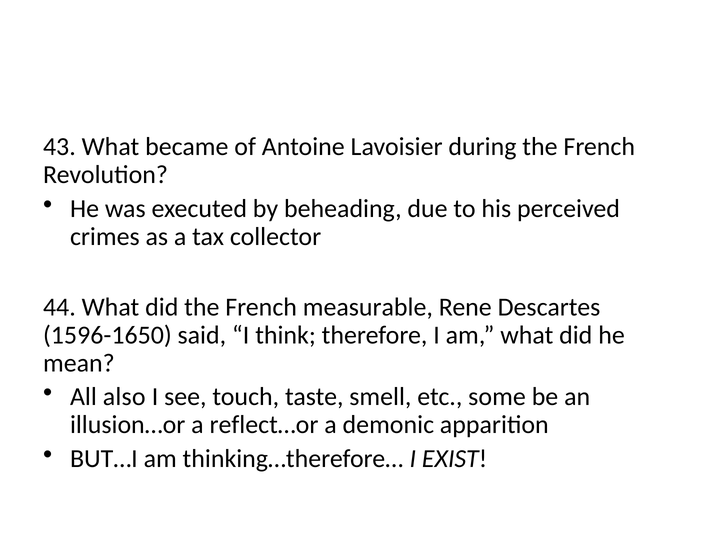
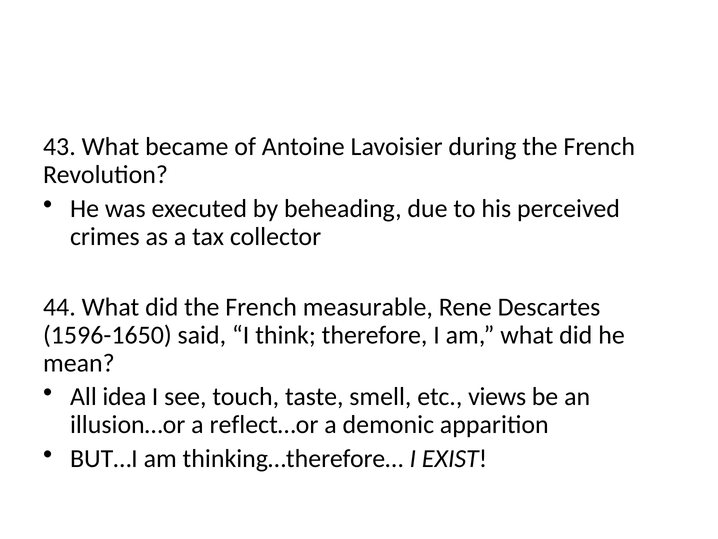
also: also -> idea (124, 397)
some: some -> views (497, 397)
